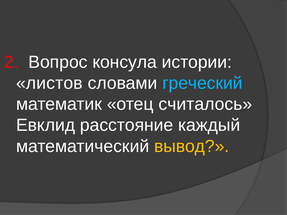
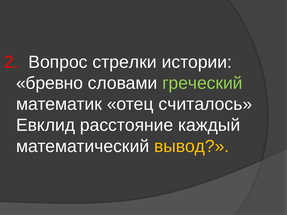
консула: консула -> стрелки (125, 62)
листов: листов -> бревно (50, 83)
греческий colour: light blue -> light green (202, 83)
